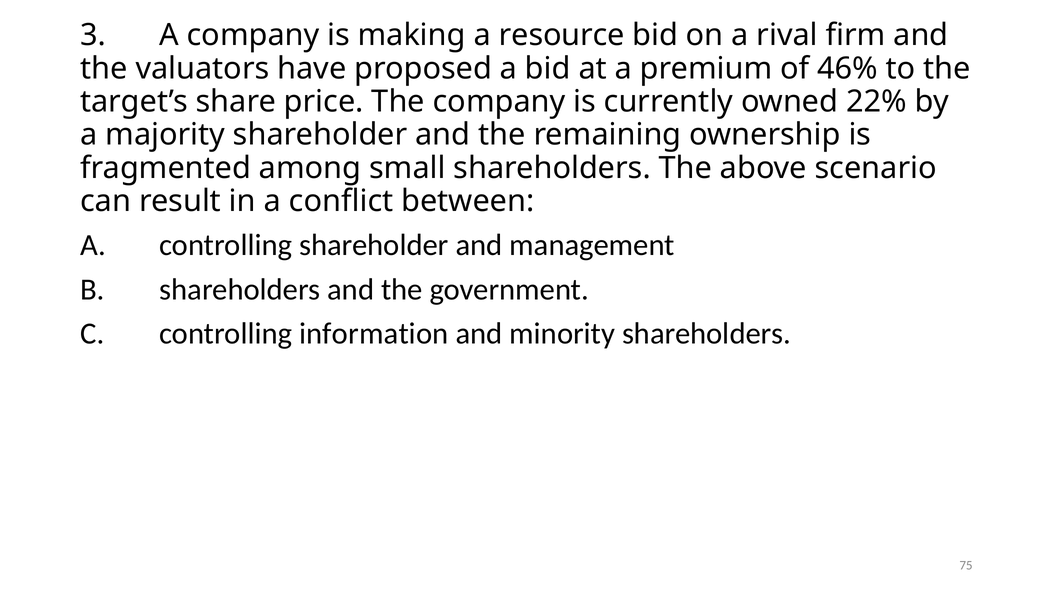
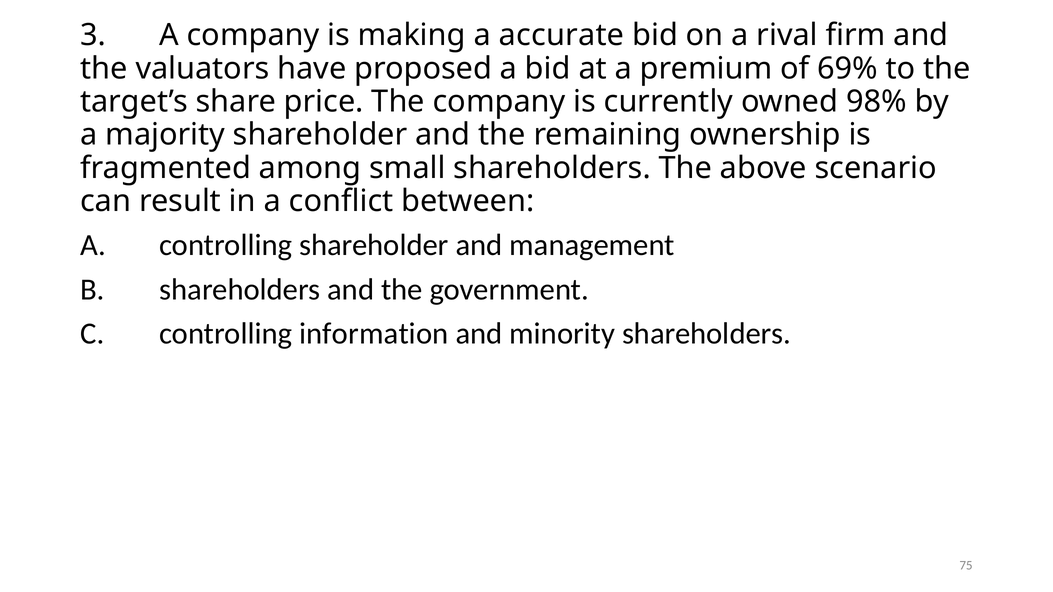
resource: resource -> accurate (562, 35)
46%: 46% -> 69% (848, 68)
22%: 22% -> 98% (877, 102)
